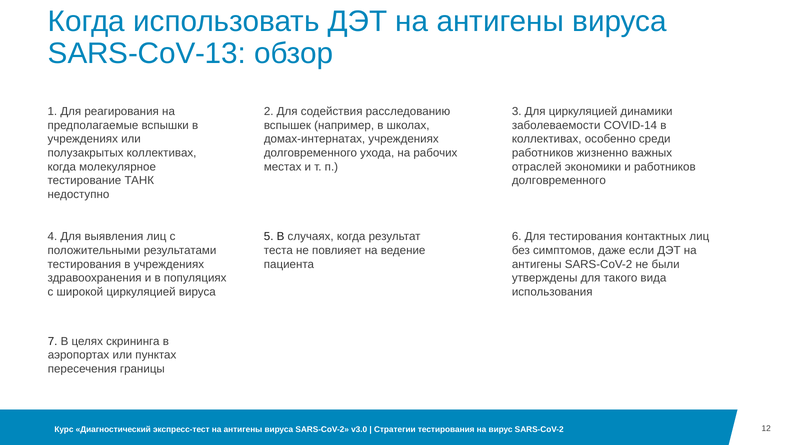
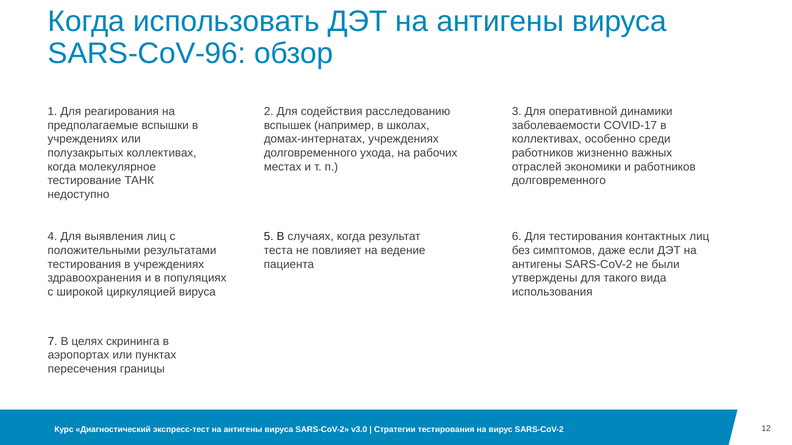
SARS-CoV-13: SARS-CoV-13 -> SARS-CoV-96 (147, 54)
Для циркуляцией: циркуляцией -> оперативной (583, 112)
COVID-14: COVID-14 -> COVID-17 (630, 125)
